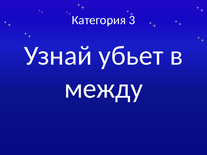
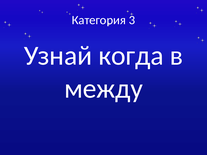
убьет: убьет -> когда (131, 56)
